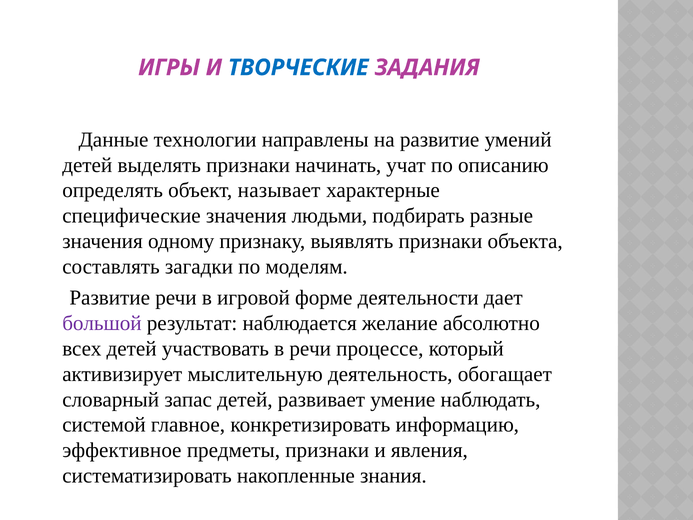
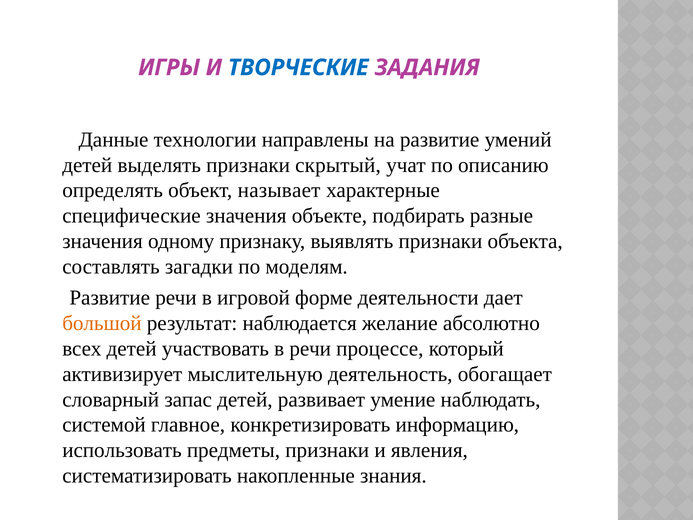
начинать: начинать -> скрытый (338, 165)
людьми: людьми -> объекте (329, 216)
большой colour: purple -> orange (102, 323)
эффективное: эффективное -> использовать (122, 450)
